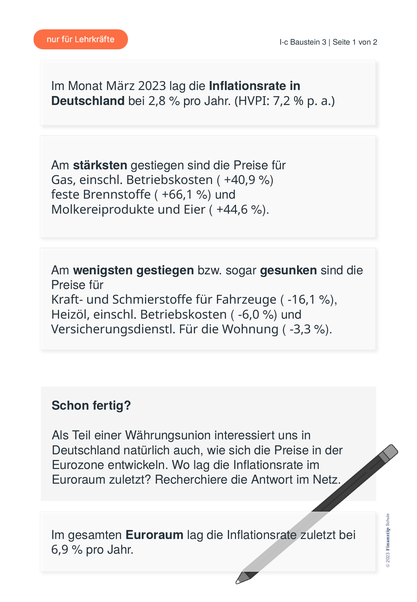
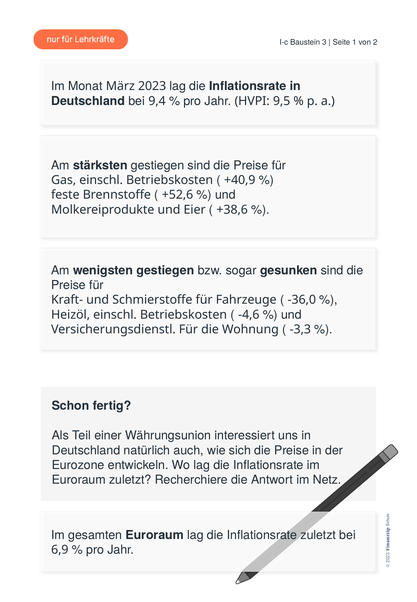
2,8: 2,8 -> 9,4 (157, 101)
7,2: 7,2 -> 9,5 (282, 101)
+66,1: +66,1 -> +52,6 (178, 195)
+44,6: +44,6 -> +38,6 (232, 210)
-16,1: -16,1 -> -36,0 (302, 300)
-6,0: -6,0 -> -4,6 (249, 315)
